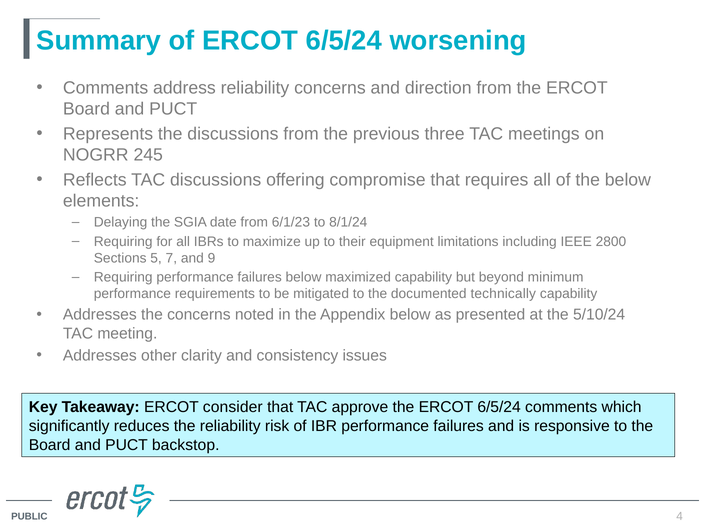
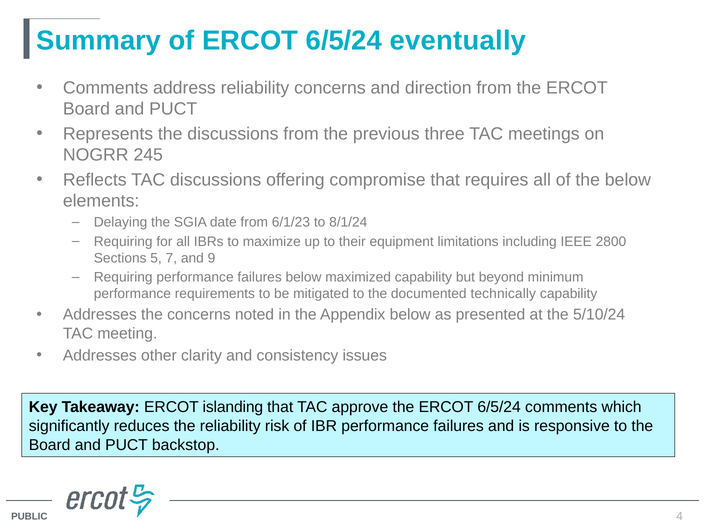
worsening: worsening -> eventually (458, 41)
consider: consider -> islanding (233, 407)
